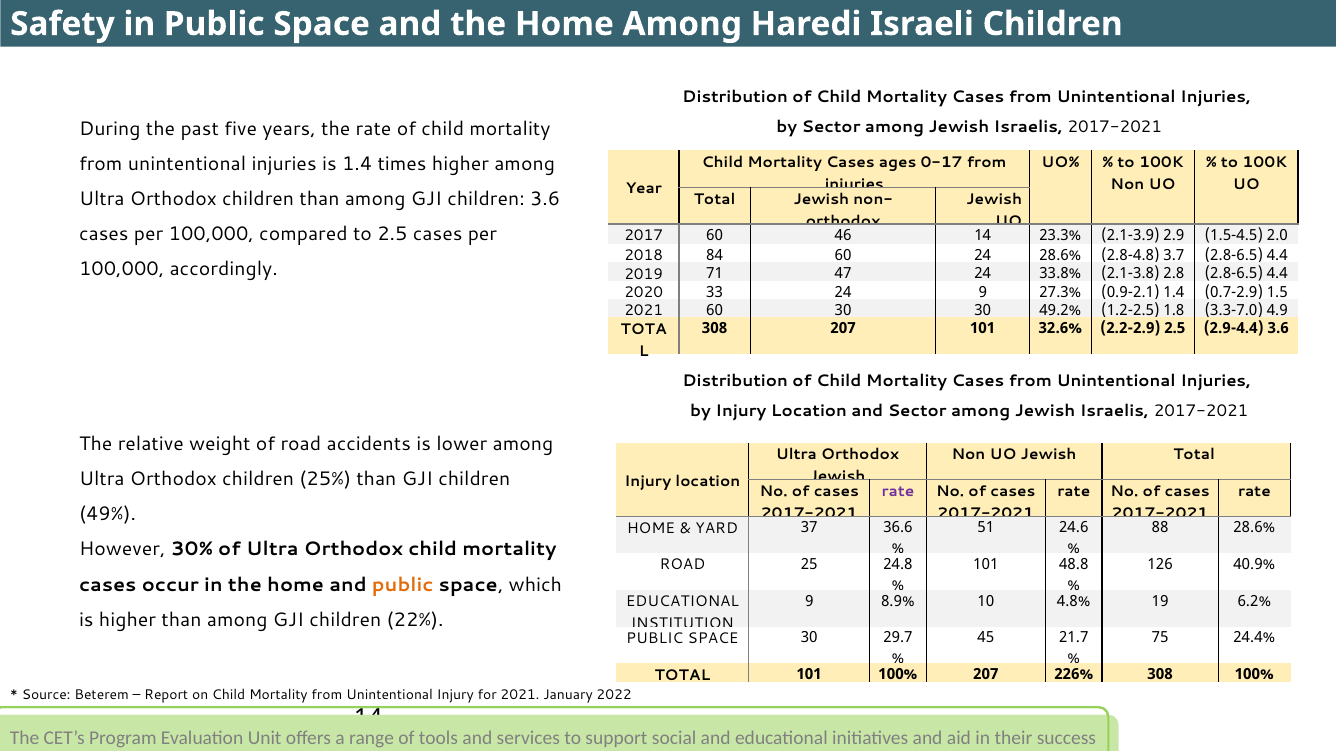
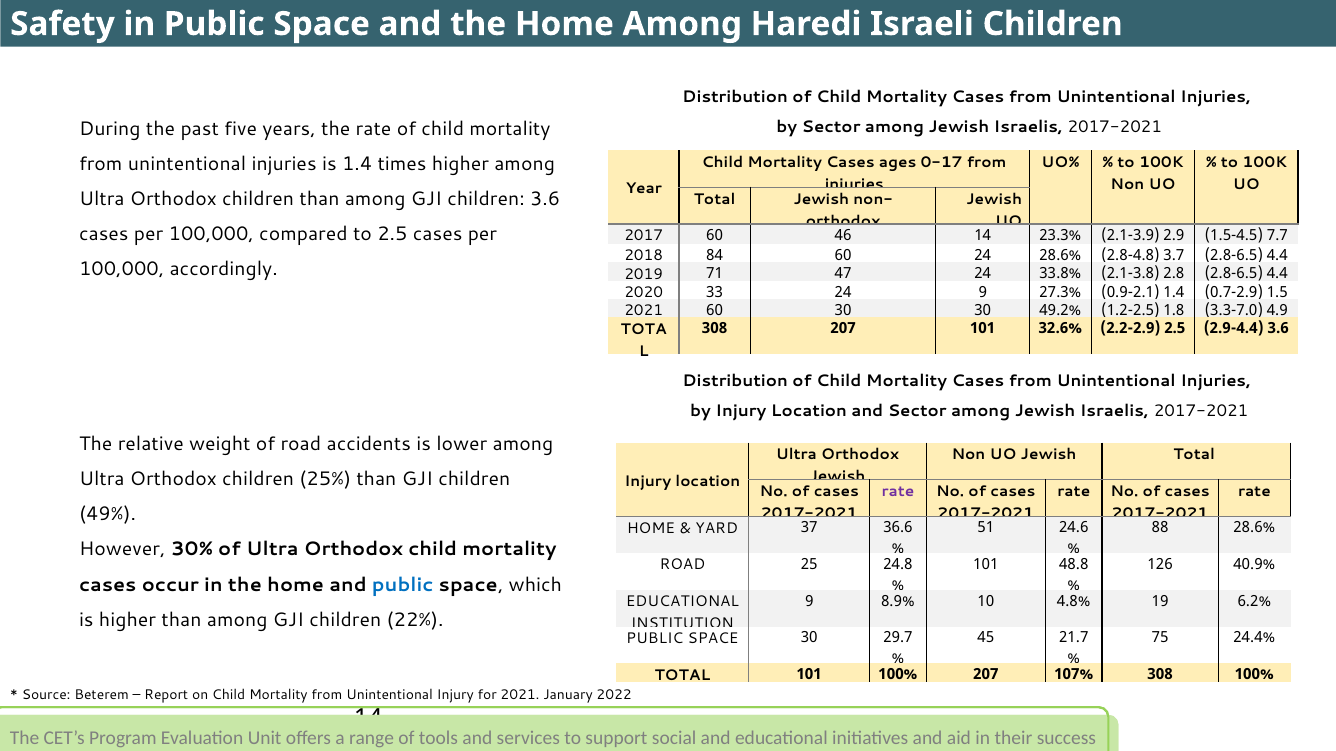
2.0: 2.0 -> 7.7 (1277, 236)
public colour: orange -> blue (403, 585)
226%: 226% -> 107% (1074, 675)
